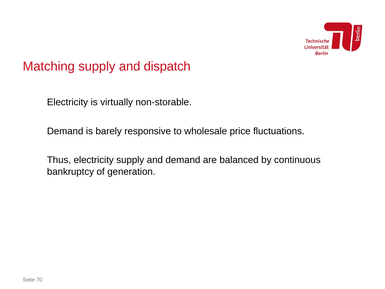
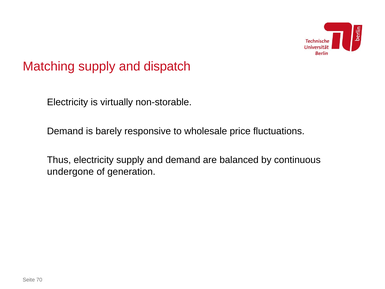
bankruptcy: bankruptcy -> undergone (70, 172)
